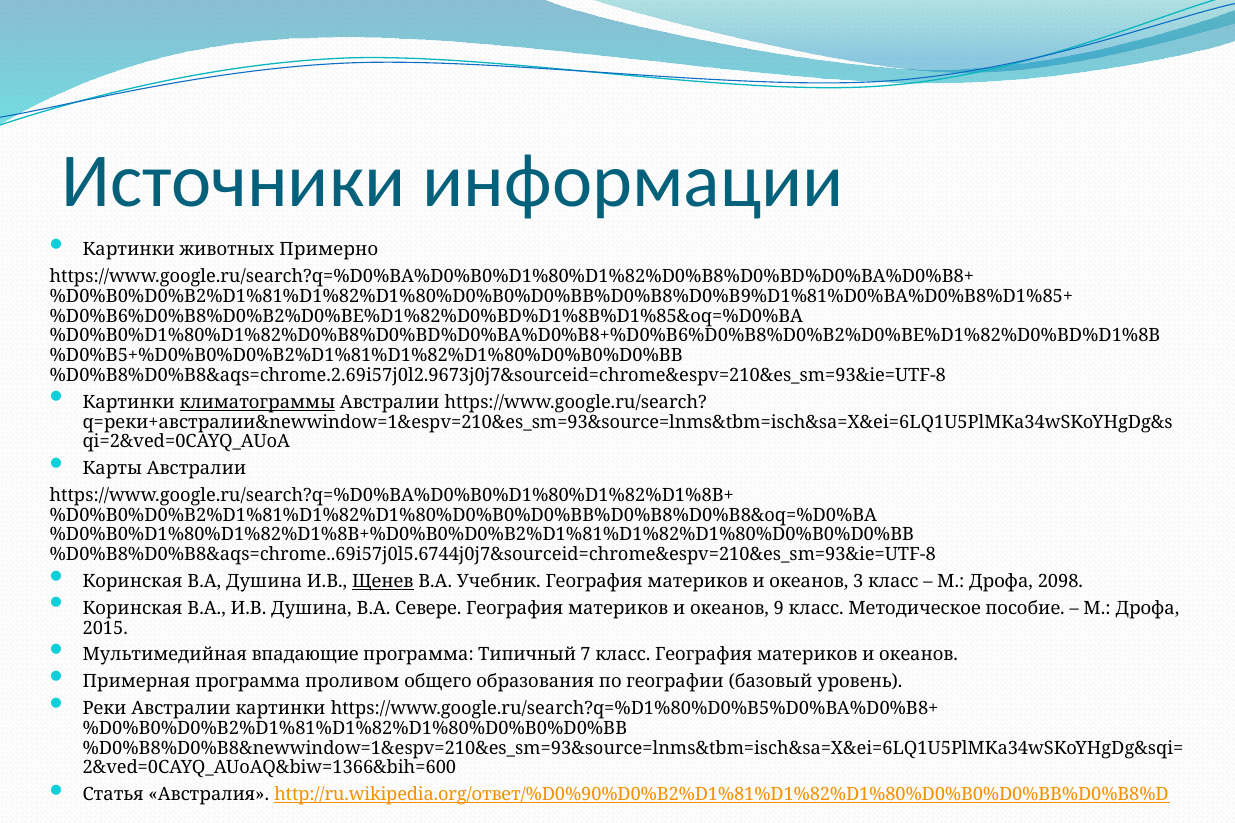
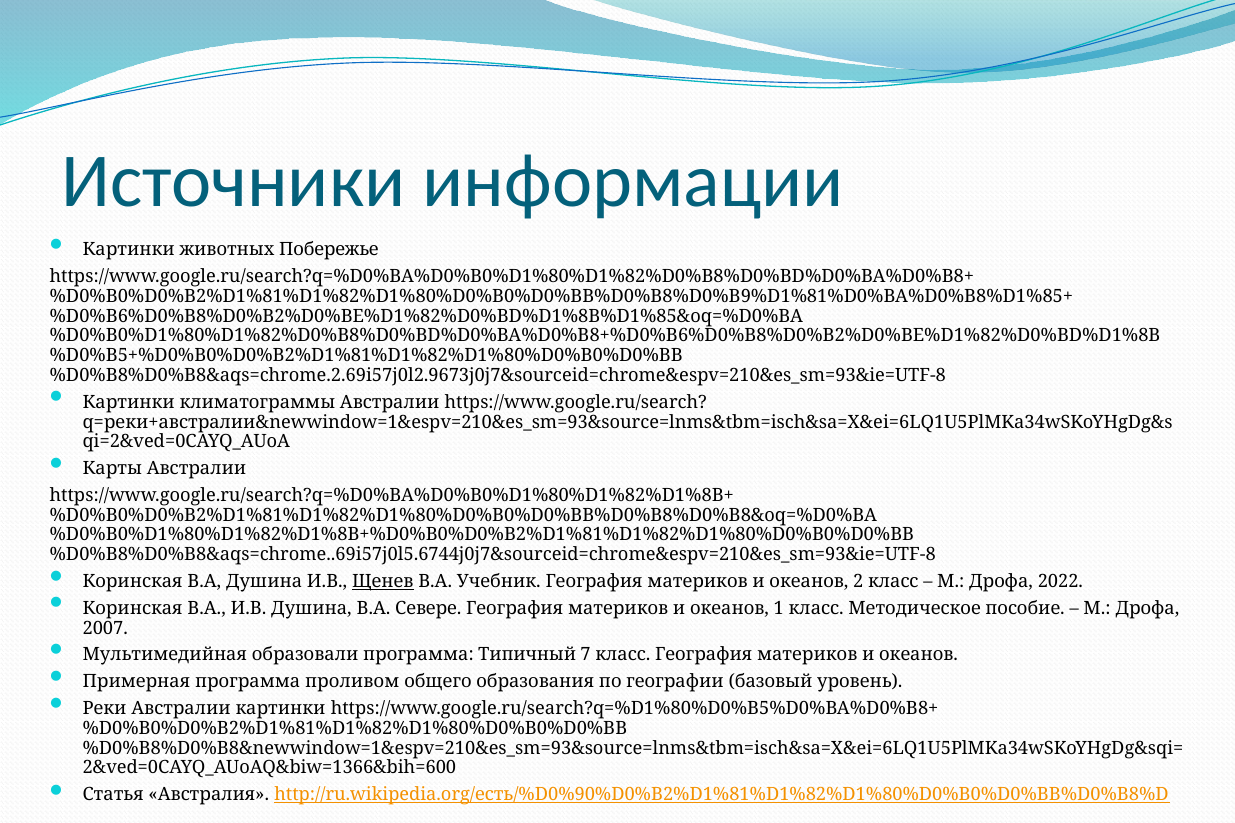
Примерно: Примерно -> Побережье (329, 250)
климатограммы underline: present -> none (257, 402)
3: 3 -> 2 (858, 581)
2098: 2098 -> 2022 (1060, 581)
9: 9 -> 1 (779, 608)
2015: 2015 -> 2007 (105, 628)
впадающие: впадающие -> образовали (305, 654)
http://ru.wikipedia.org/ответ/%D0%90%D0%B2%D1%81%D1%82%D1%80%D0%B0%D0%BB%D0%B8%D: http://ru.wikipedia.org/ответ/%D0%90%D0%B2%D1%81%D1%82%D1%80%D0%B0%D0%BB%D0%B8%D -> http://ru.wikipedia.org/есть/%D0%90%D0%B2%D1%81%D1%82%D1%80%D0%B0%D0%BB%D0%B8%D (721, 794)
